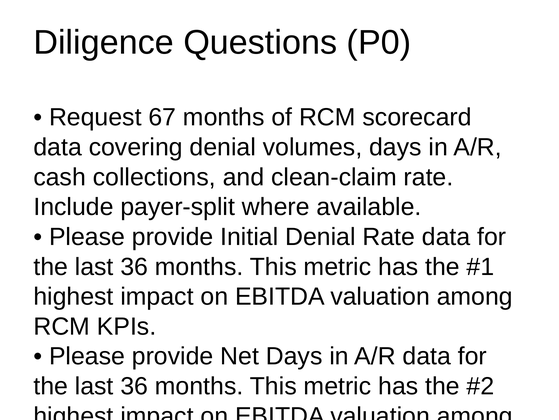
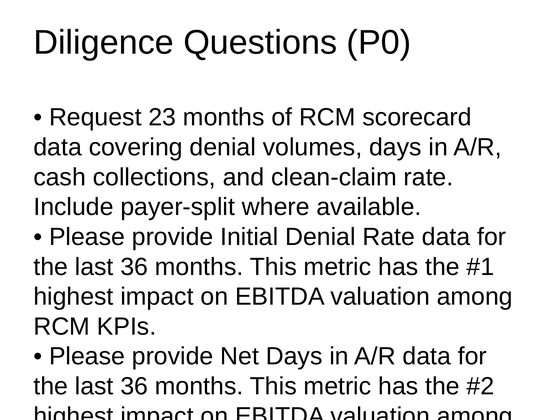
67: 67 -> 23 (162, 117)
